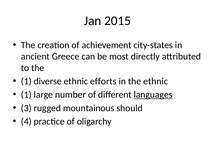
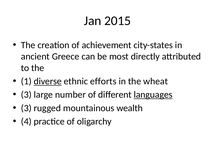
diverse underline: none -> present (48, 81)
the ethnic: ethnic -> wheat (156, 81)
1: 1 -> 3 (26, 95)
should: should -> wealth (130, 108)
